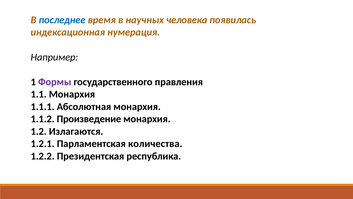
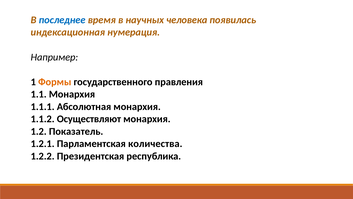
Формы colour: purple -> orange (55, 82)
Произведение: Произведение -> Осуществляют (89, 119)
Излагаются: Излагаются -> Показатель (76, 131)
